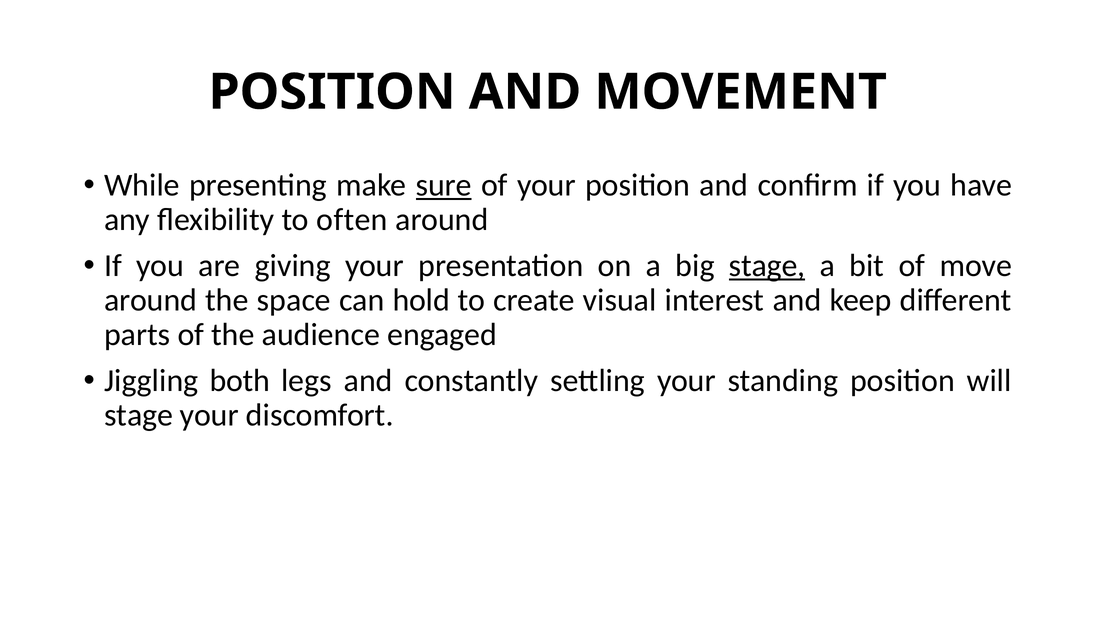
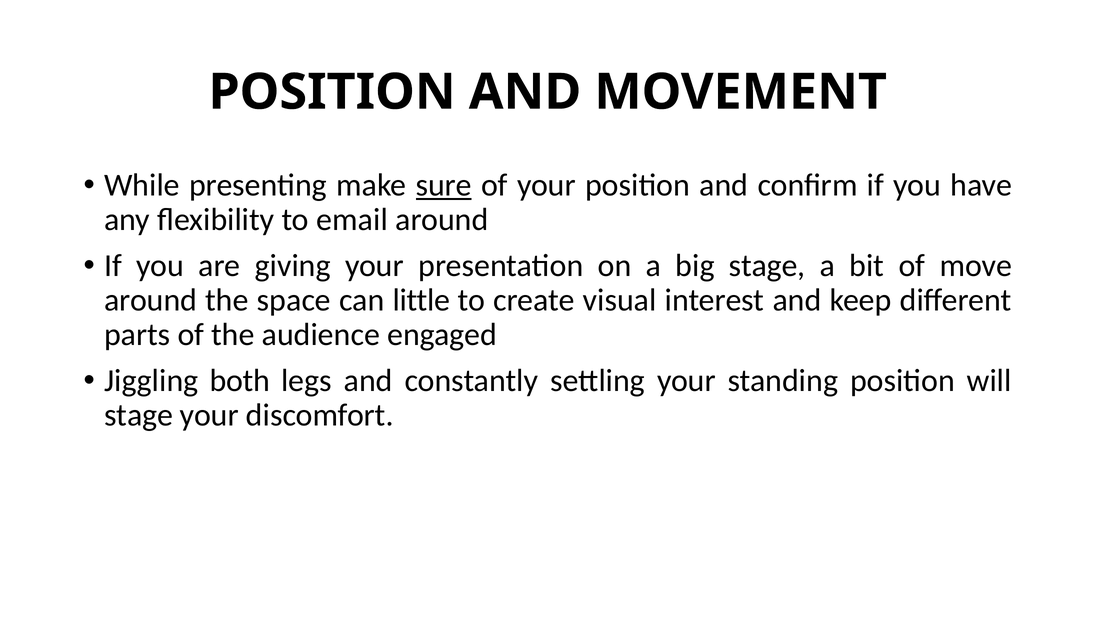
often: often -> email (352, 220)
stage underline: present -> none (767, 266)
hold: hold -> little (421, 300)
